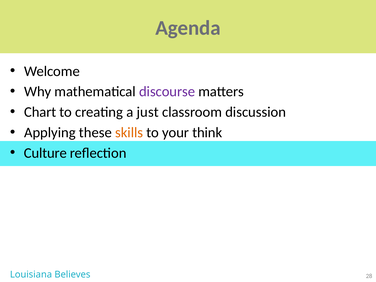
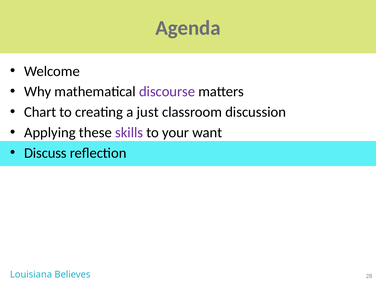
skills colour: orange -> purple (129, 133)
think: think -> want (207, 133)
Culture: Culture -> Discuss (45, 153)
